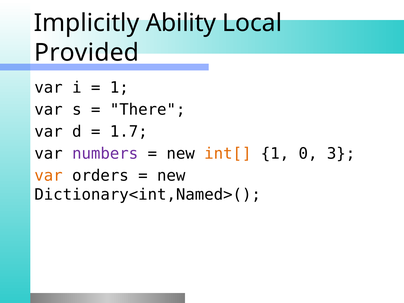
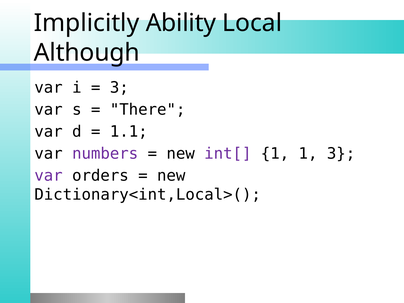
Provided: Provided -> Although (87, 53)
1: 1 -> 3 (119, 88)
1.7: 1.7 -> 1.1 (129, 132)
int[ colour: orange -> purple (228, 154)
1 0: 0 -> 1 (308, 154)
var colour: orange -> purple (49, 176)
Dictionary<int,Named>(: Dictionary<int,Named>( -> Dictionary<int,Local>( (148, 195)
